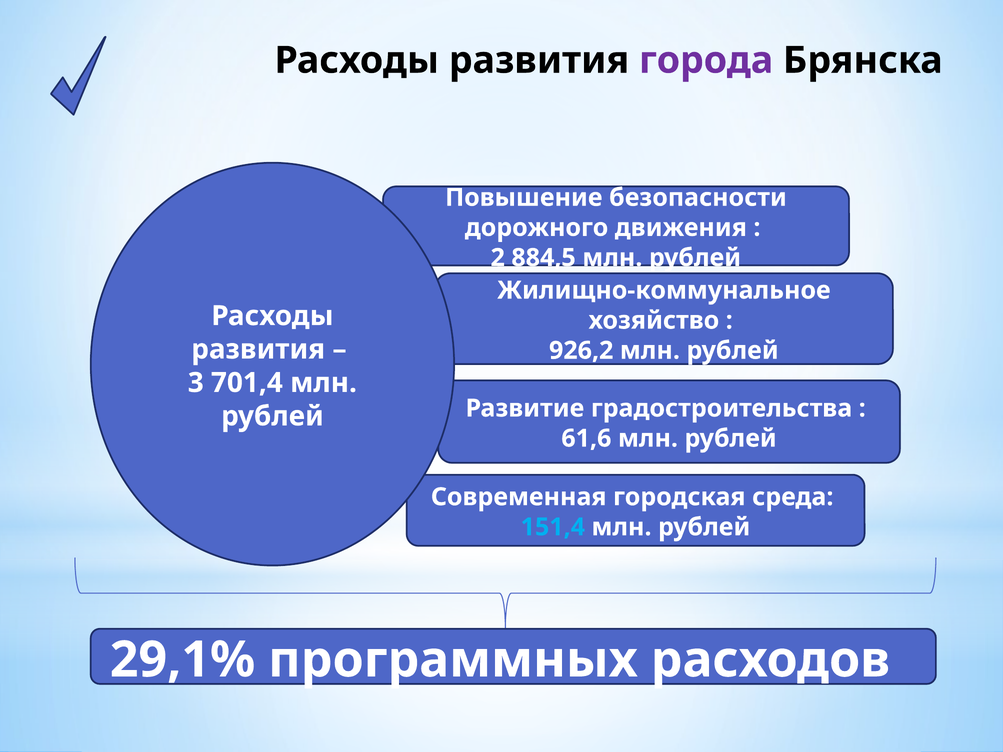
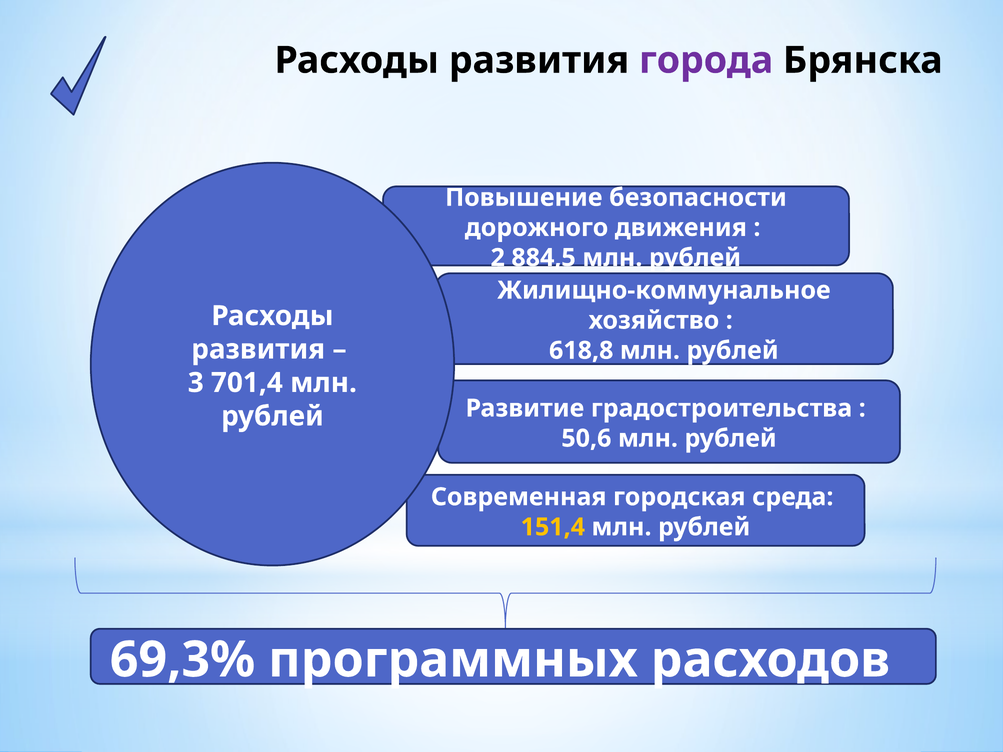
926,2: 926,2 -> 618,8 (581, 351)
61,6: 61,6 -> 50,6 (586, 439)
151,4 colour: light blue -> yellow (553, 527)
29,1%: 29,1% -> 69,3% (183, 660)
